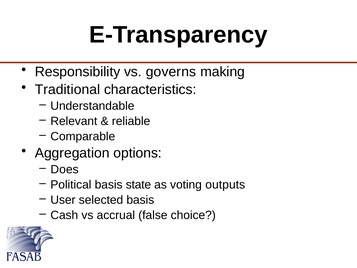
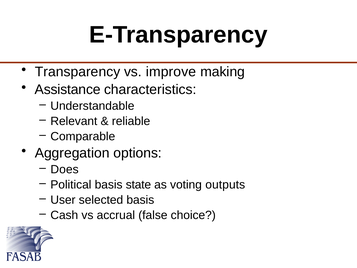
Responsibility: Responsibility -> Transparency (78, 72)
governs: governs -> improve (171, 72)
Traditional: Traditional -> Assistance (68, 89)
